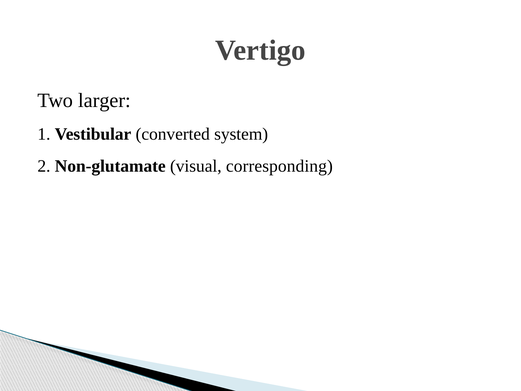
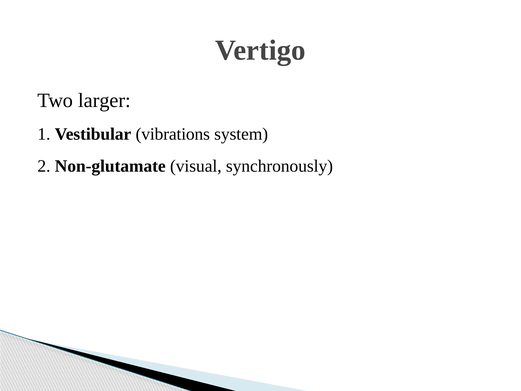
converted: converted -> vibrations (173, 134)
corresponding: corresponding -> synchronously (279, 166)
